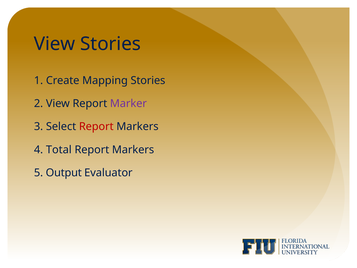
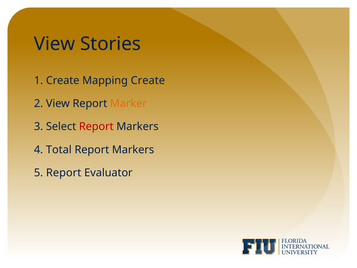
Mapping Stories: Stories -> Create (148, 80)
Marker colour: purple -> orange (128, 104)
5 Output: Output -> Report (64, 173)
